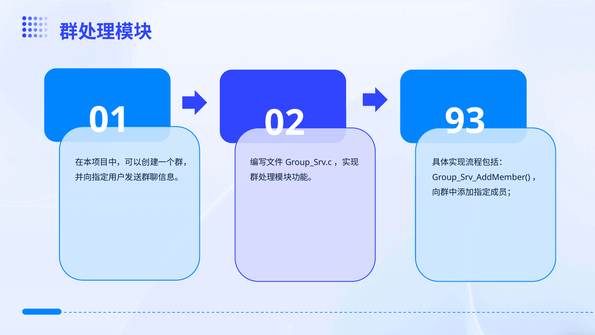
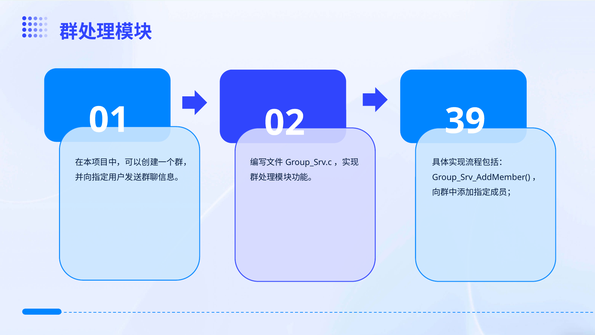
93: 93 -> 39 (465, 121)
